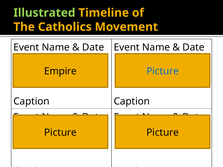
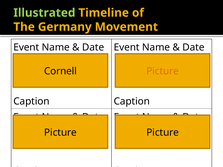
Catholics: Catholics -> Germany (65, 27)
Empire: Empire -> Cornell (60, 71)
Picture colour: blue -> orange (163, 71)
